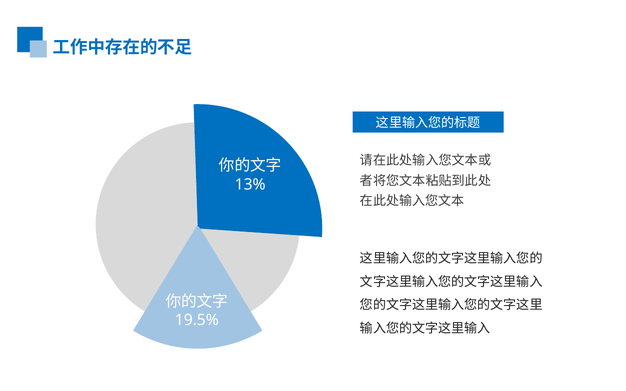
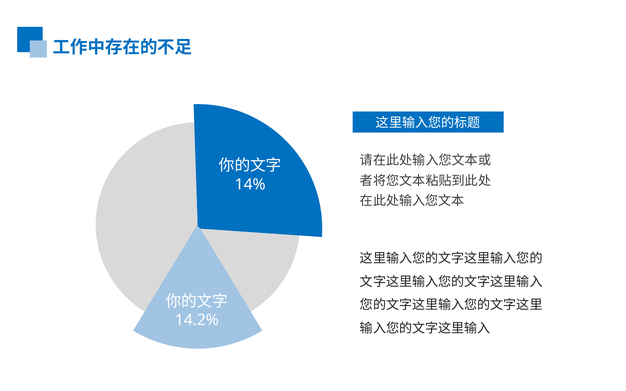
13%: 13% -> 14% (250, 185)
19.5%: 19.5% -> 14.2% (197, 320)
